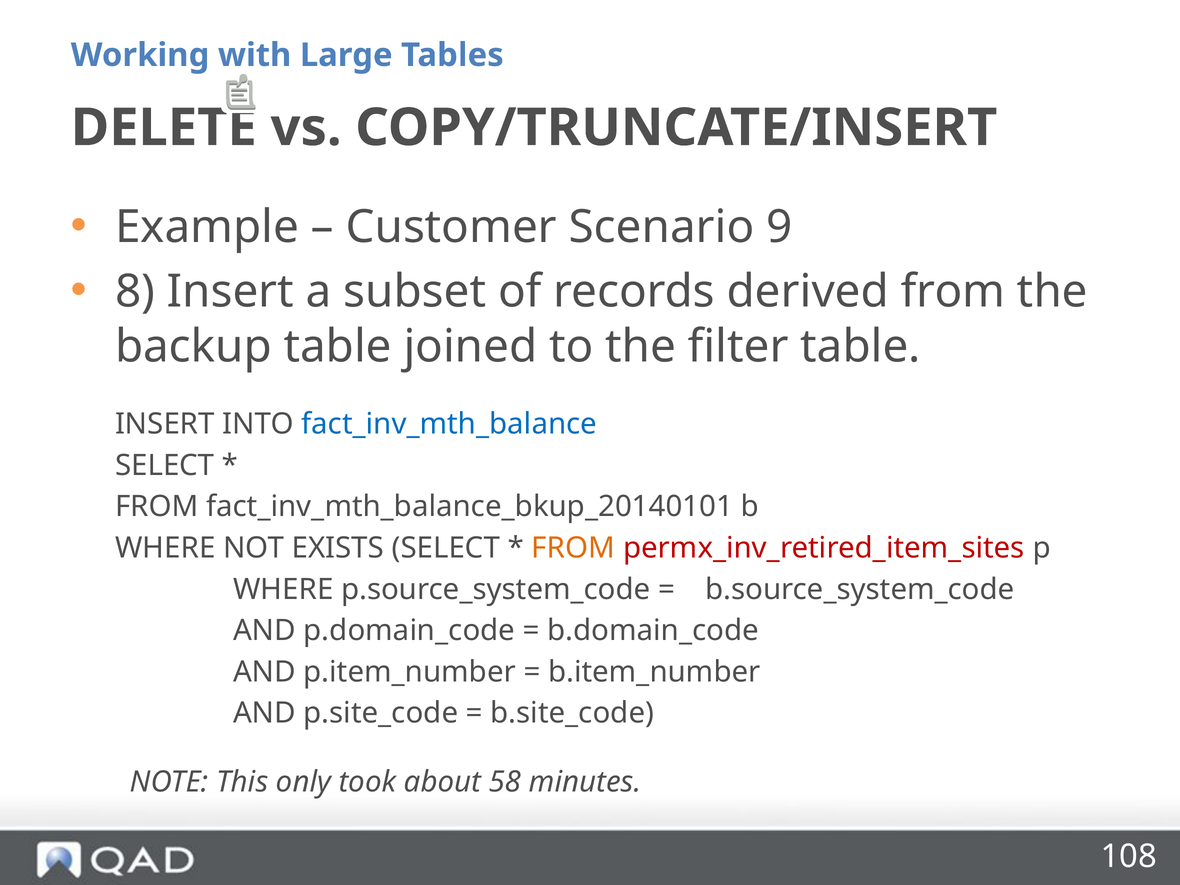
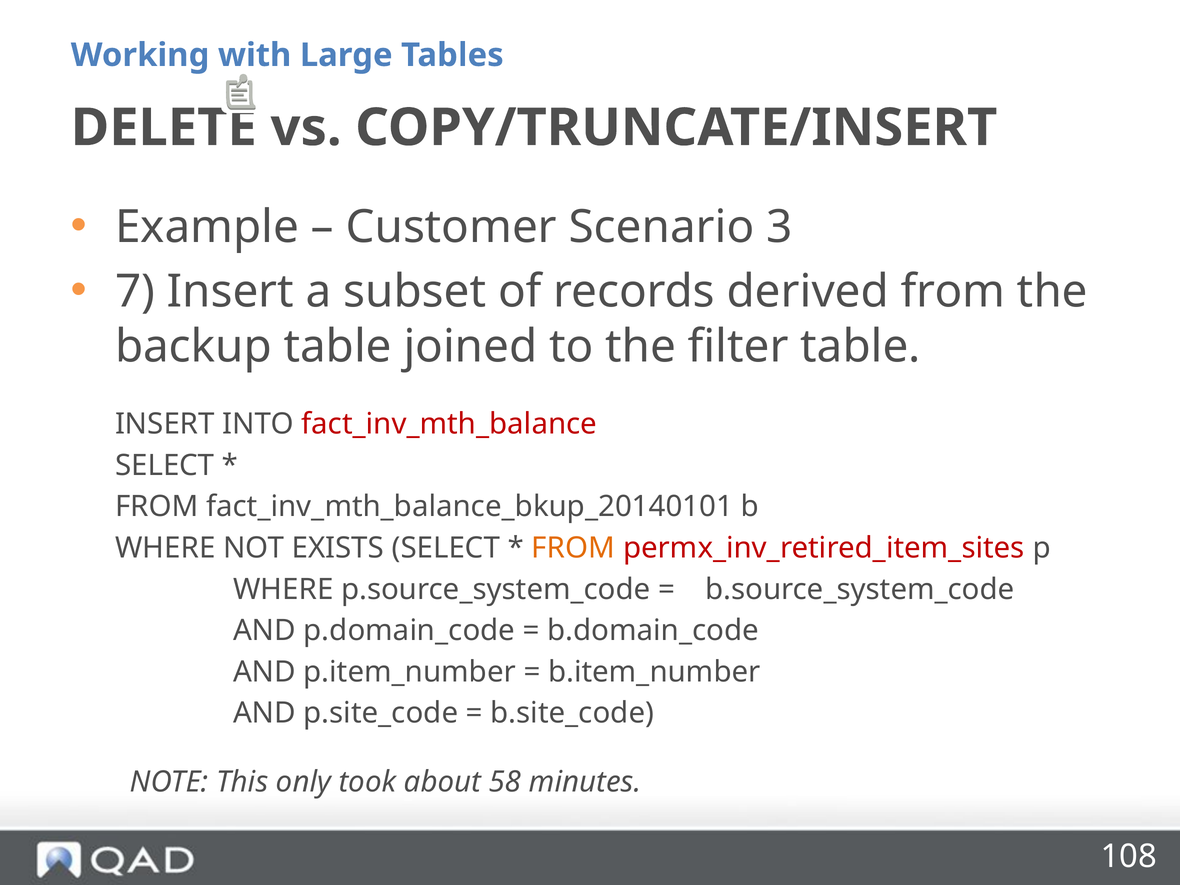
9: 9 -> 3 (779, 227)
8: 8 -> 7 (135, 291)
fact_inv_mth_balance colour: blue -> red (449, 424)
